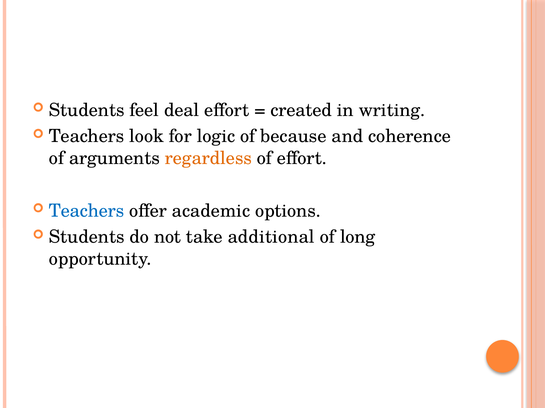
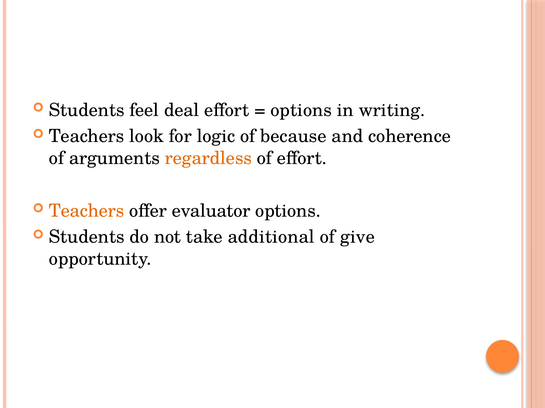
created: created -> options (301, 110)
Teachers colour: blue -> orange (87, 211)
academic: academic -> evaluator (211, 211)
long: long -> give (358, 237)
